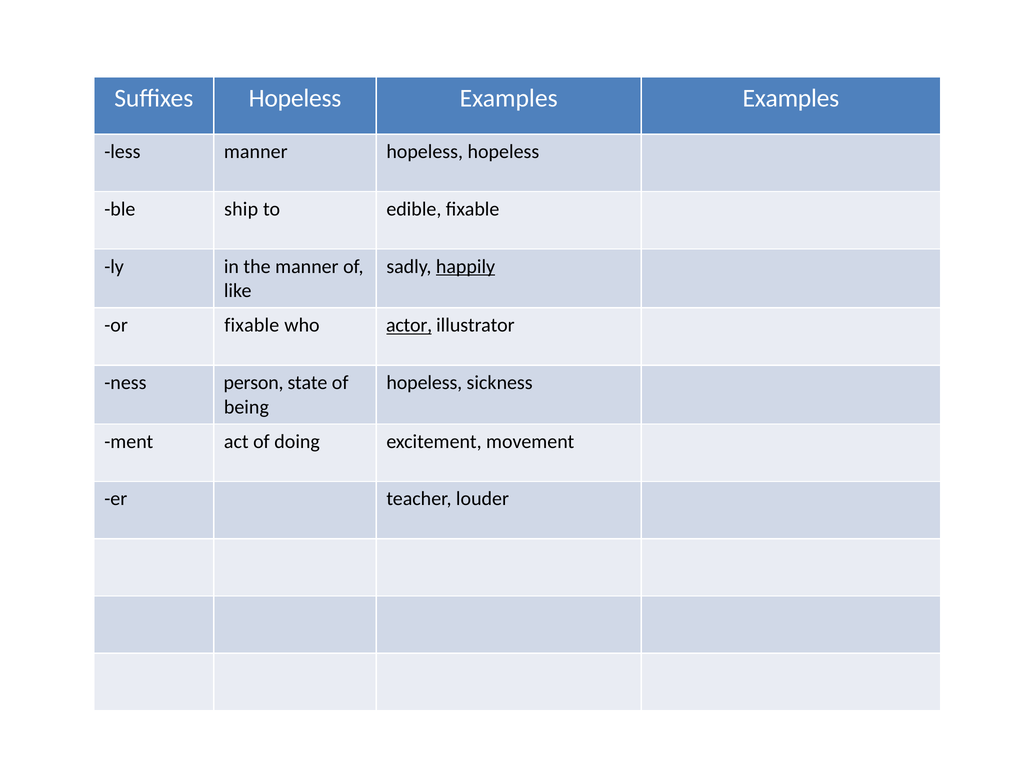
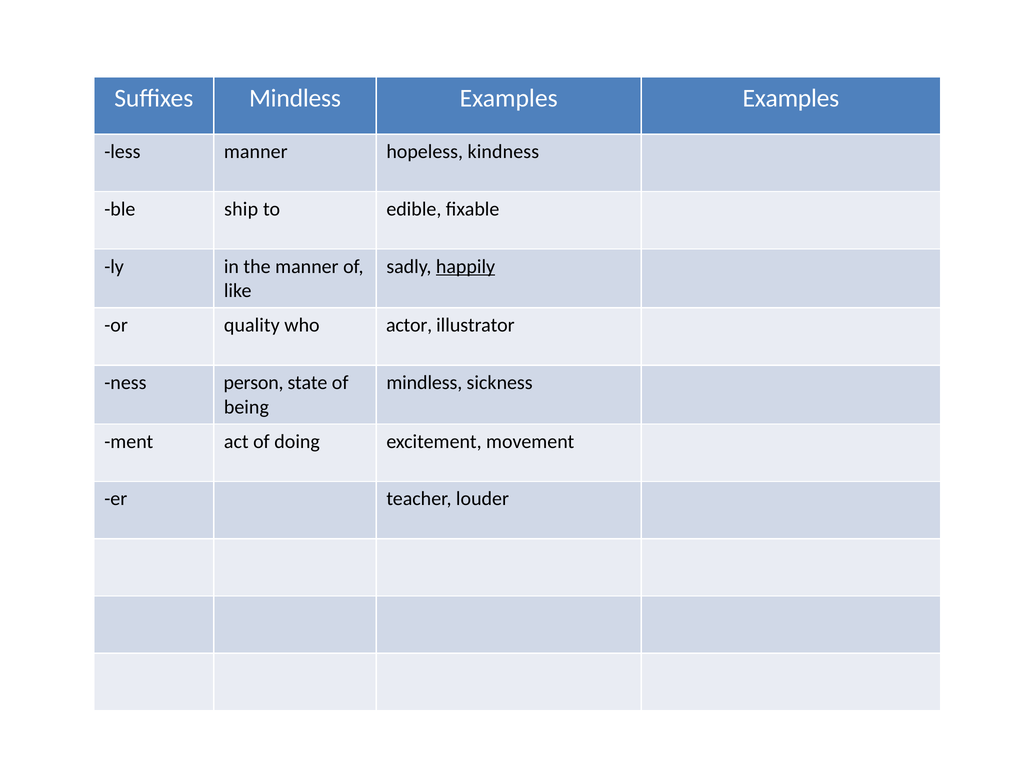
Suffixes Hopeless: Hopeless -> Mindless (295, 98)
hopeless hopeless: hopeless -> kindness (503, 152)
or fixable: fixable -> quality (252, 325)
actor underline: present -> none (409, 325)
hopeless: hopeless -> mindless (424, 382)
